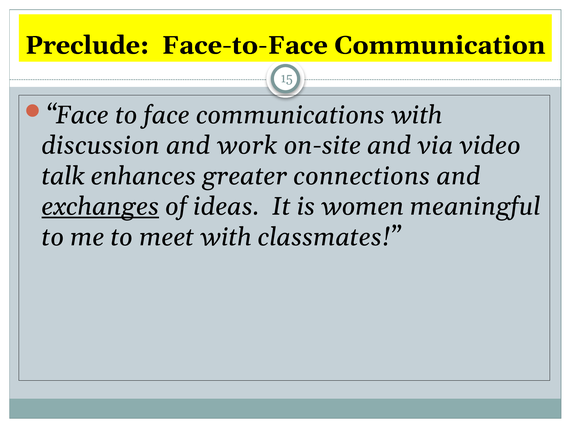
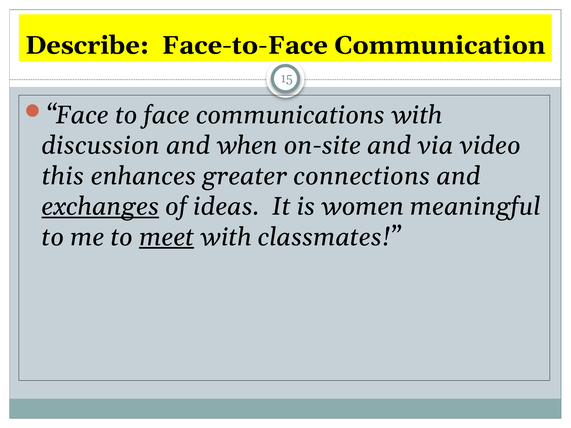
Preclude: Preclude -> Describe (87, 45)
work: work -> when (247, 146)
talk: talk -> this (63, 176)
meet underline: none -> present (167, 237)
